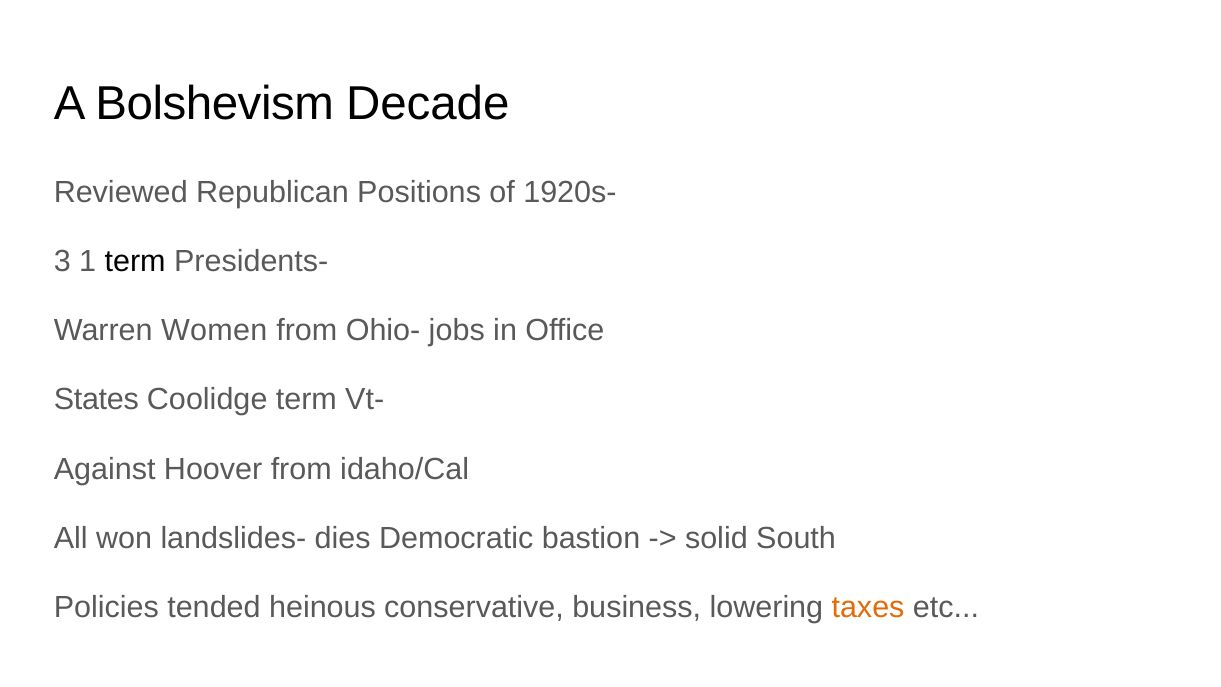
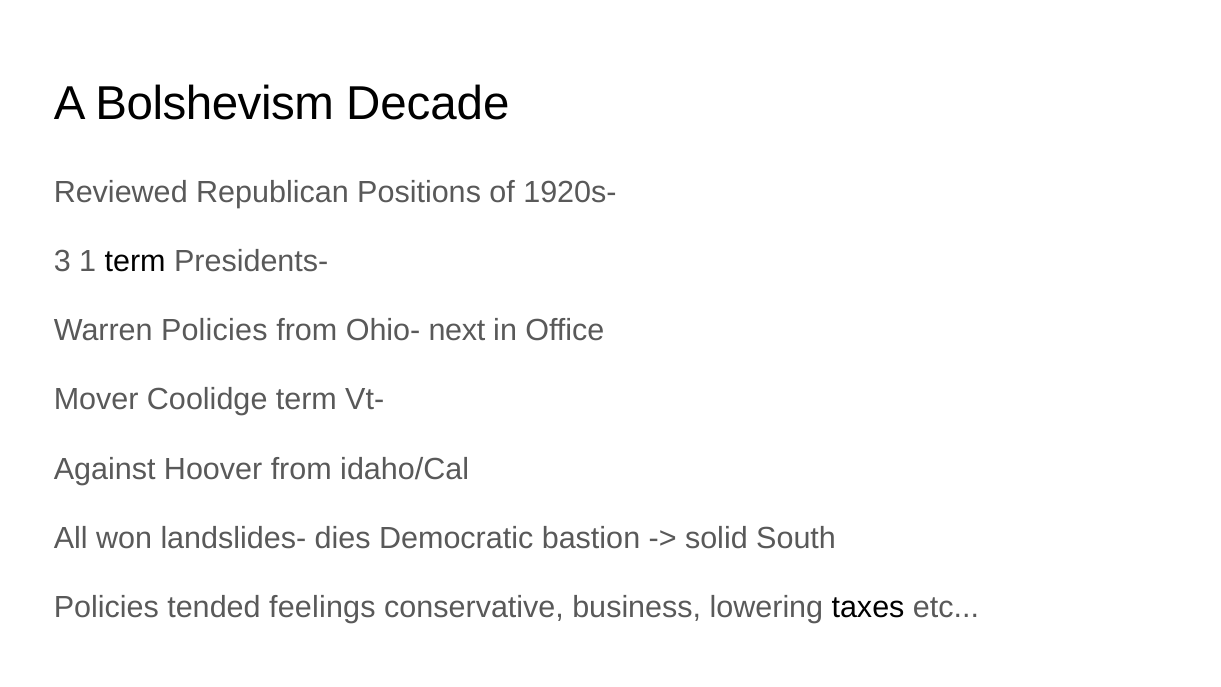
Warren Women: Women -> Policies (214, 330)
jobs: jobs -> next (457, 330)
States: States -> Mover (96, 400)
heinous: heinous -> feelings (322, 607)
taxes colour: orange -> black (868, 607)
